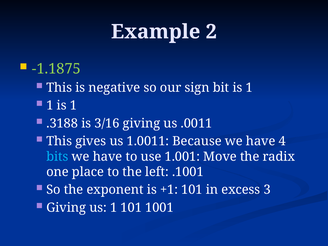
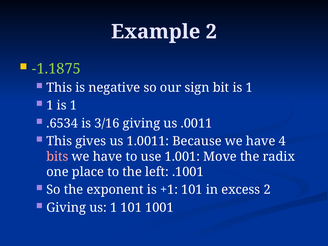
.3188: .3188 -> .6534 (62, 123)
bits colour: light blue -> pink (57, 157)
excess 3: 3 -> 2 (267, 190)
